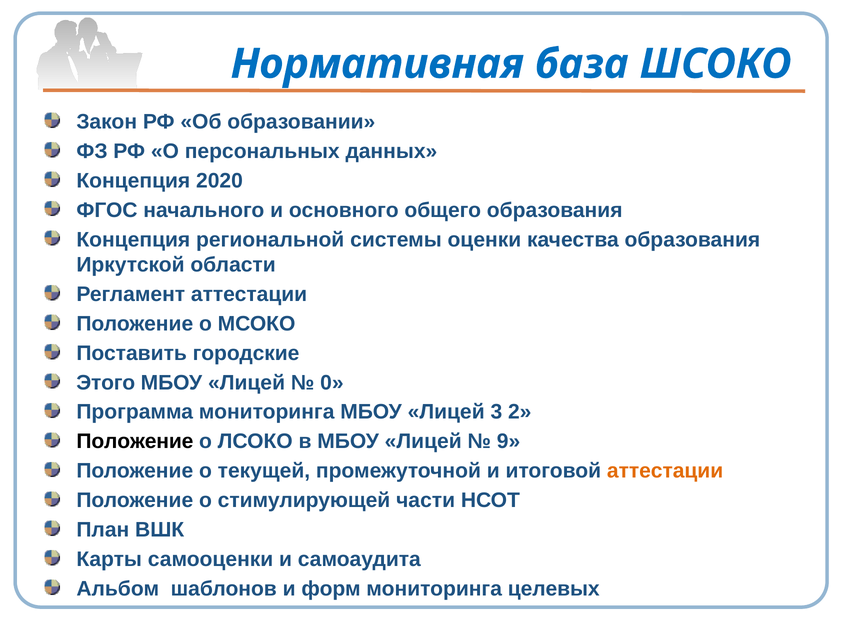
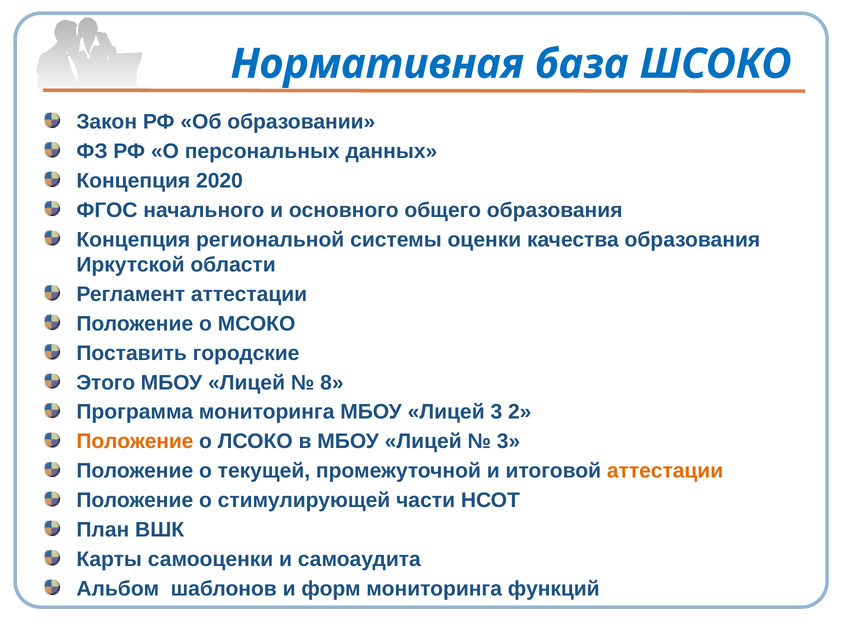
0: 0 -> 8 (332, 383)
Положение colour: black -> orange (135, 442)
9: 9 -> 3 (508, 442)
целевых: целевых -> функций (554, 589)
